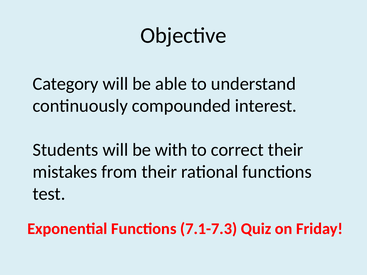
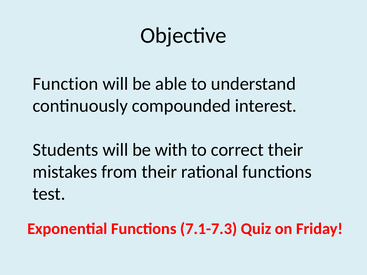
Category: Category -> Function (65, 84)
